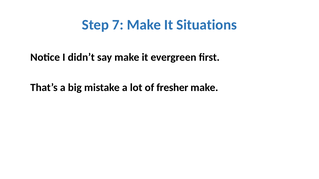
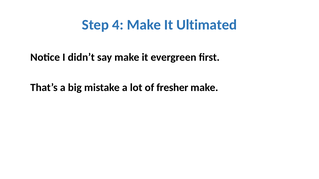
7: 7 -> 4 (118, 25)
Situations: Situations -> Ultimated (207, 25)
